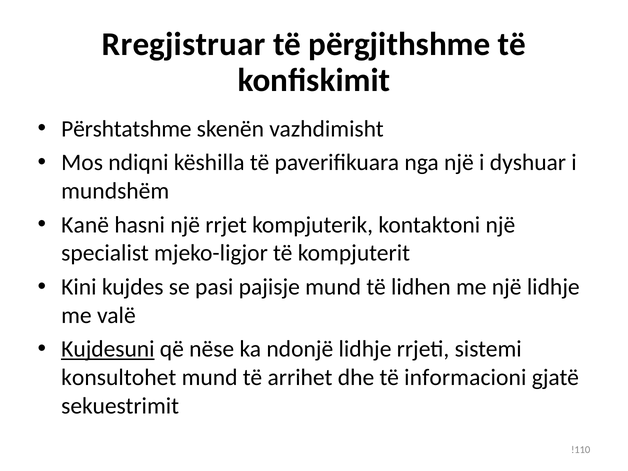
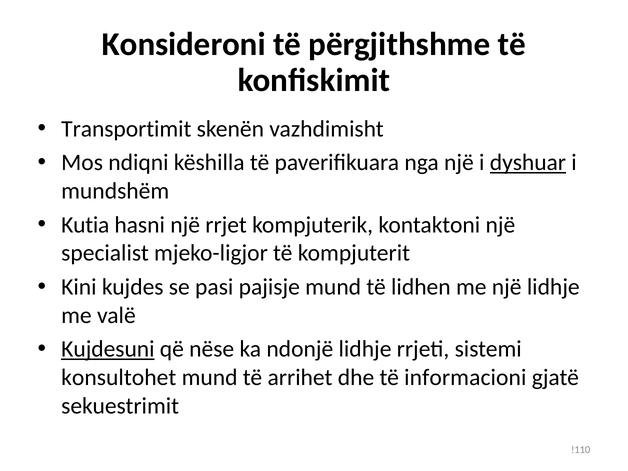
Rregjistruar: Rregjistruar -> Konsideroni (184, 45)
Përshtatshme: Përshtatshme -> Transportimit (126, 129)
dyshuar underline: none -> present (528, 163)
Kanë: Kanë -> Kutia (85, 225)
